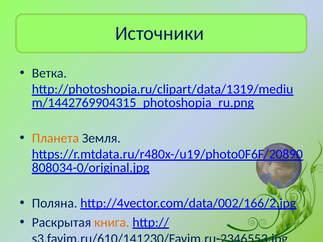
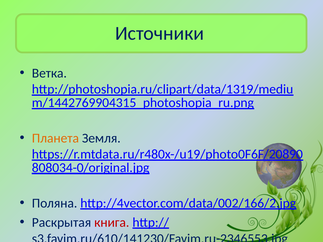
книга colour: orange -> red (112, 223)
